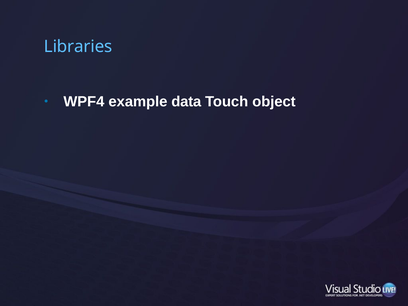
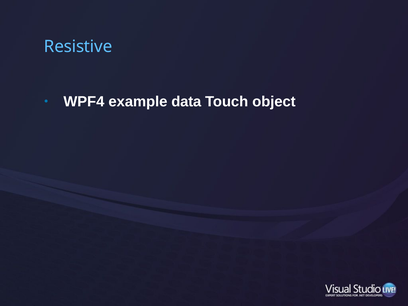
Libraries: Libraries -> Resistive (78, 47)
